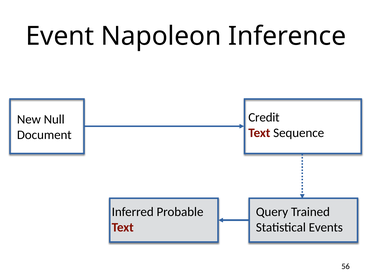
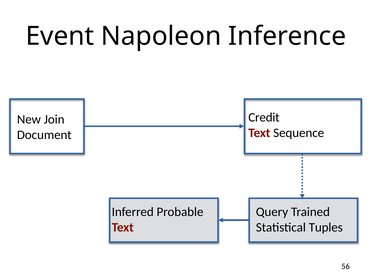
Null: Null -> Join (54, 119)
Events: Events -> Tuples (326, 227)
